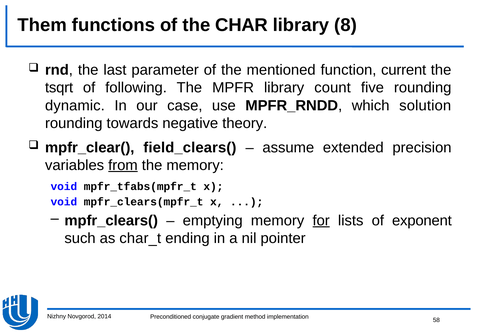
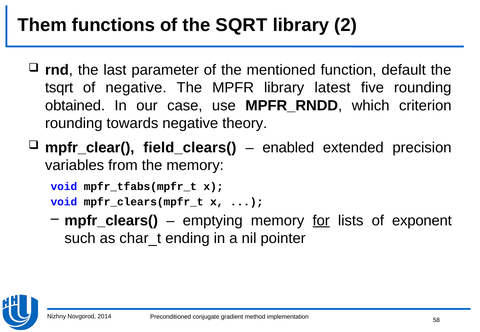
CHAR: CHAR -> SQRT (241, 25)
8: 8 -> 2 (346, 25)
current: current -> default (404, 70)
of following: following -> negative (136, 88)
count: count -> latest (333, 88)
dynamic: dynamic -> obtained (75, 106)
solution: solution -> criterion (425, 106)
assume: assume -> enabled (288, 148)
from underline: present -> none (123, 165)
